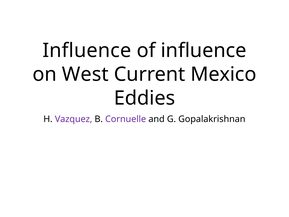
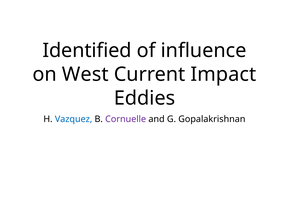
Influence: Influence -> Identified (87, 50)
Mexico: Mexico -> Impact (223, 74)
Vazquez colour: purple -> blue (74, 119)
